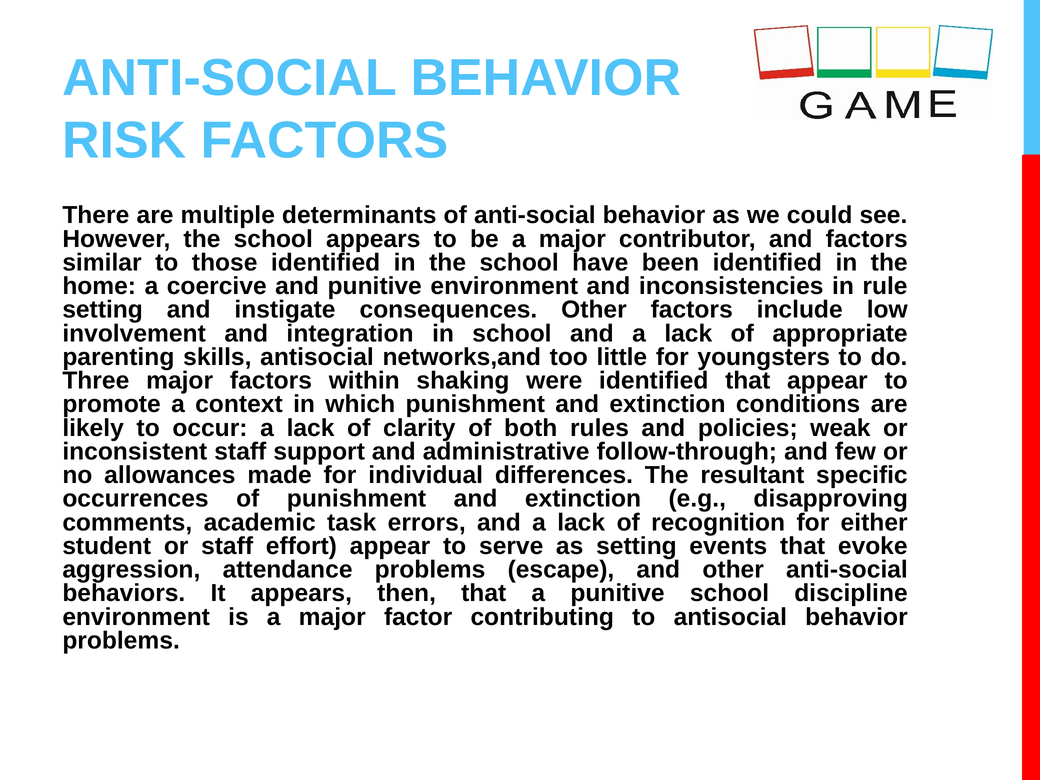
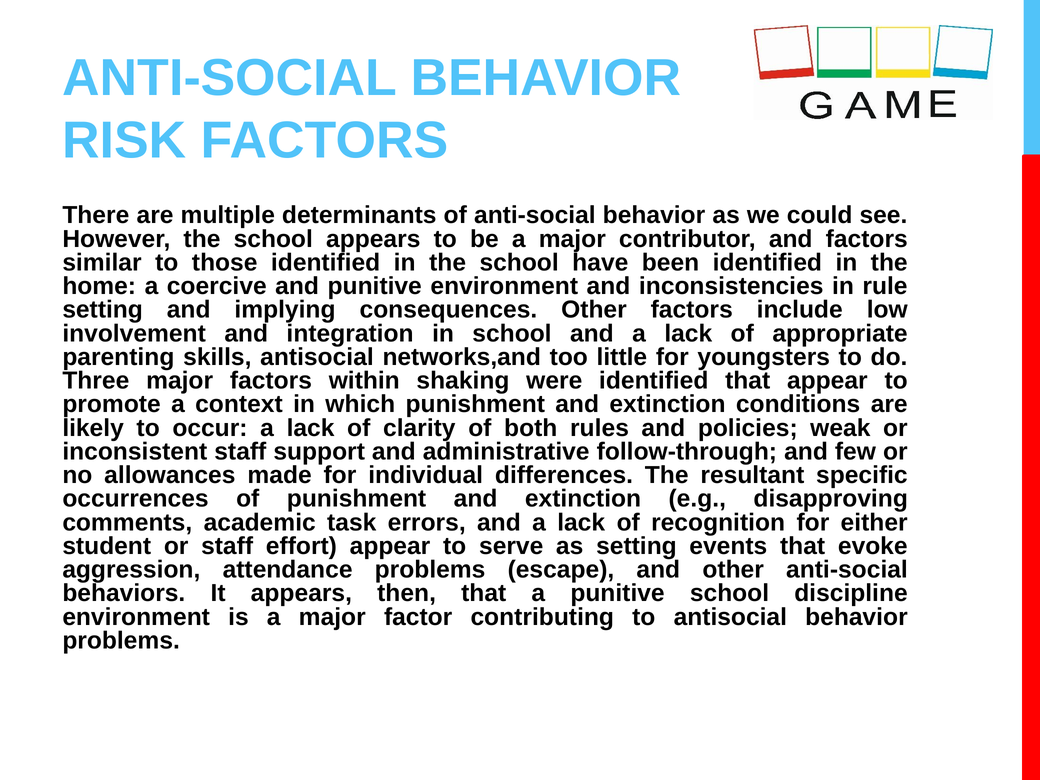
instigate: instigate -> implying (285, 310)
